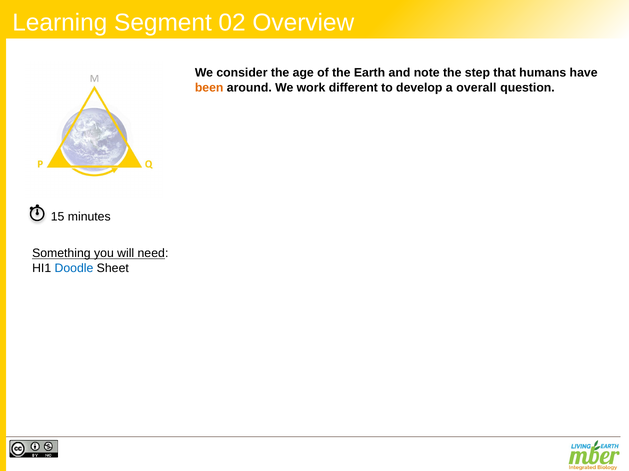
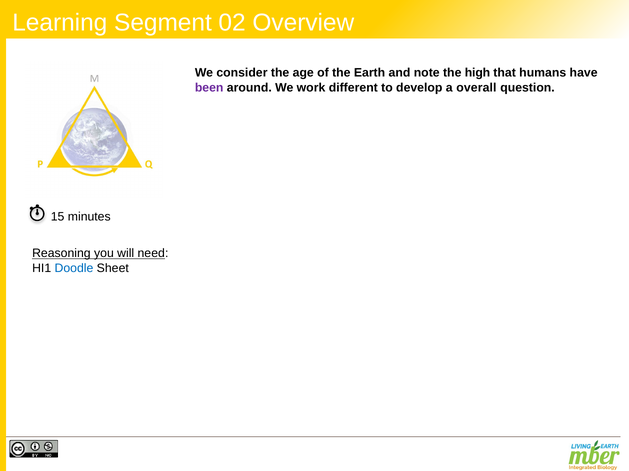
step: step -> high (477, 73)
been colour: orange -> purple (209, 88)
Something: Something -> Reasoning (61, 254)
